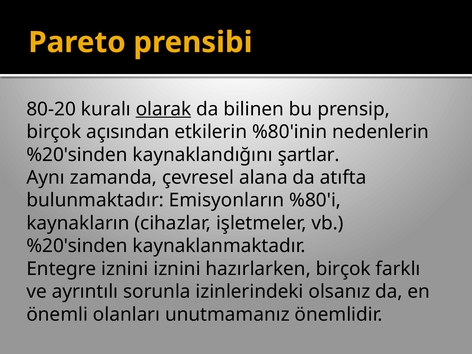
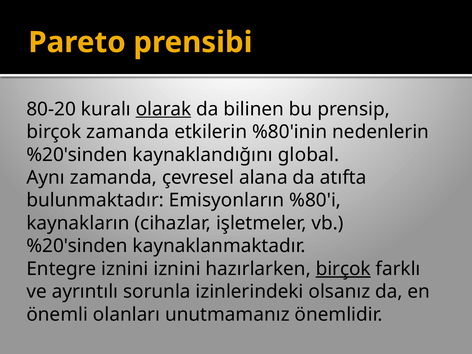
birçok açısından: açısından -> zamanda (128, 132)
şartlar: şartlar -> global (309, 155)
birçok underline: none -> present (343, 269)
